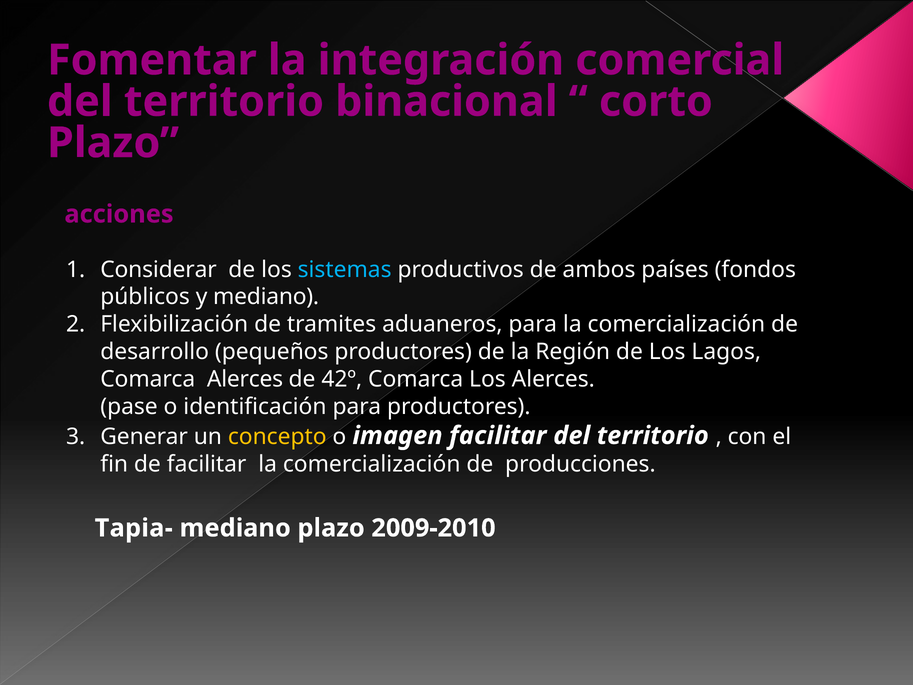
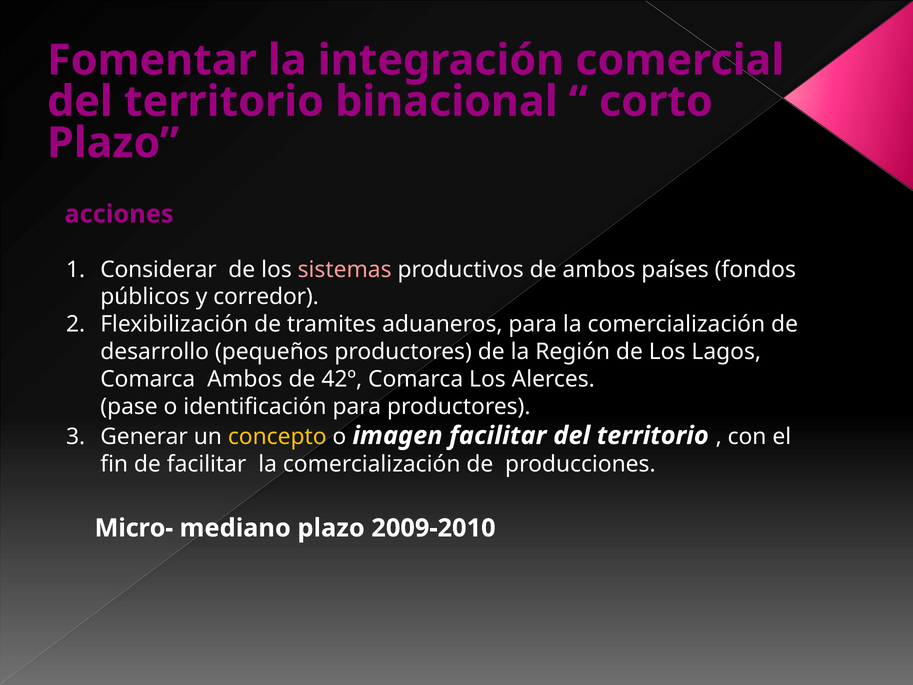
sistemas colour: light blue -> pink (345, 269)
y mediano: mediano -> corredor (266, 297)
Comarca Alerces: Alerces -> Ambos (245, 379)
Tapia-: Tapia- -> Micro- (134, 528)
